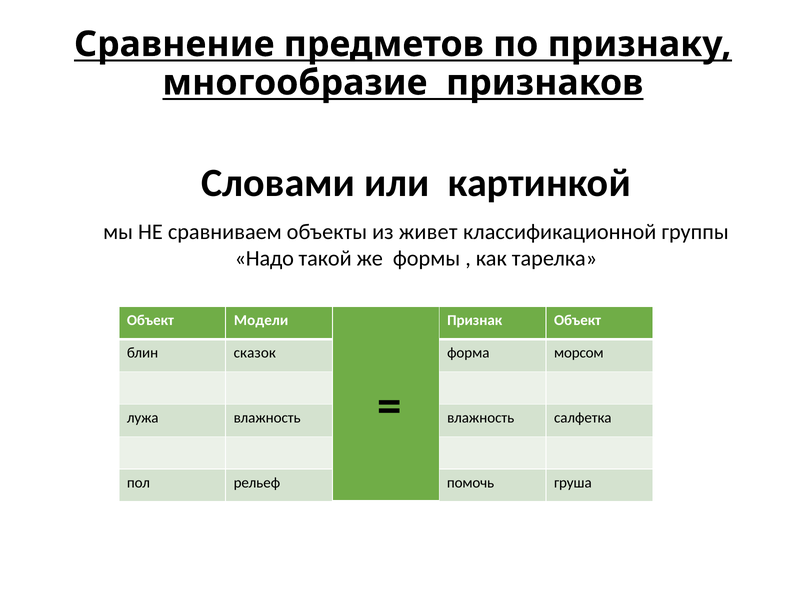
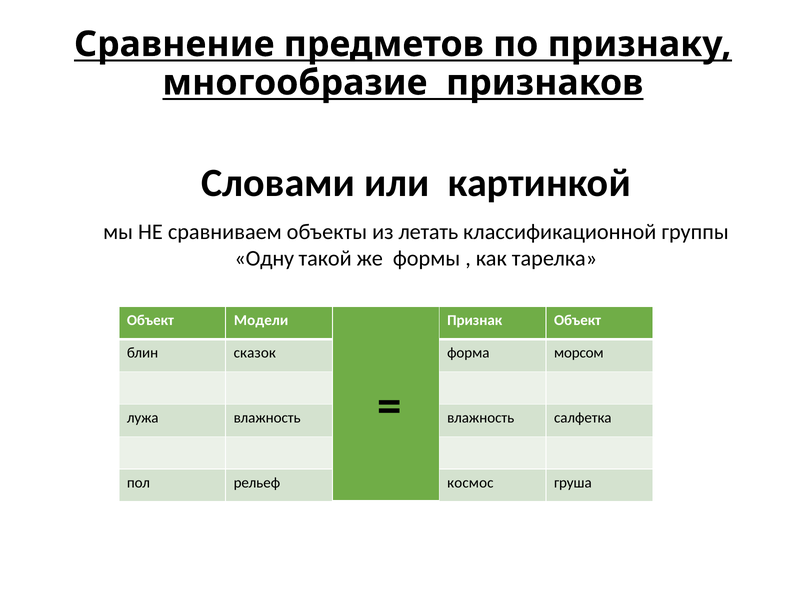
живет: живет -> летать (428, 232)
Надо: Надо -> Одну (264, 258)
помочь: помочь -> космос (470, 482)
